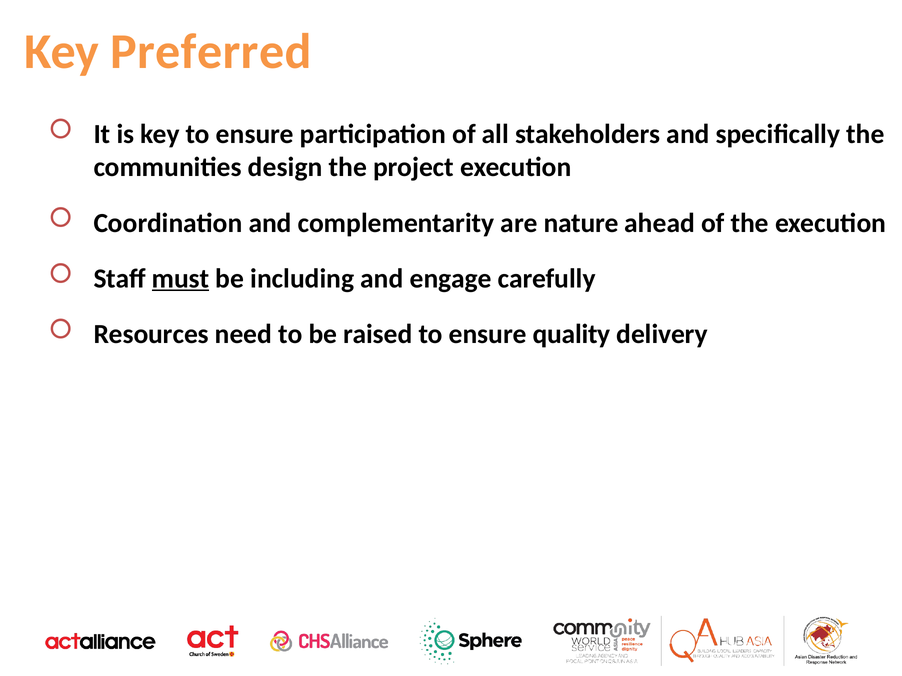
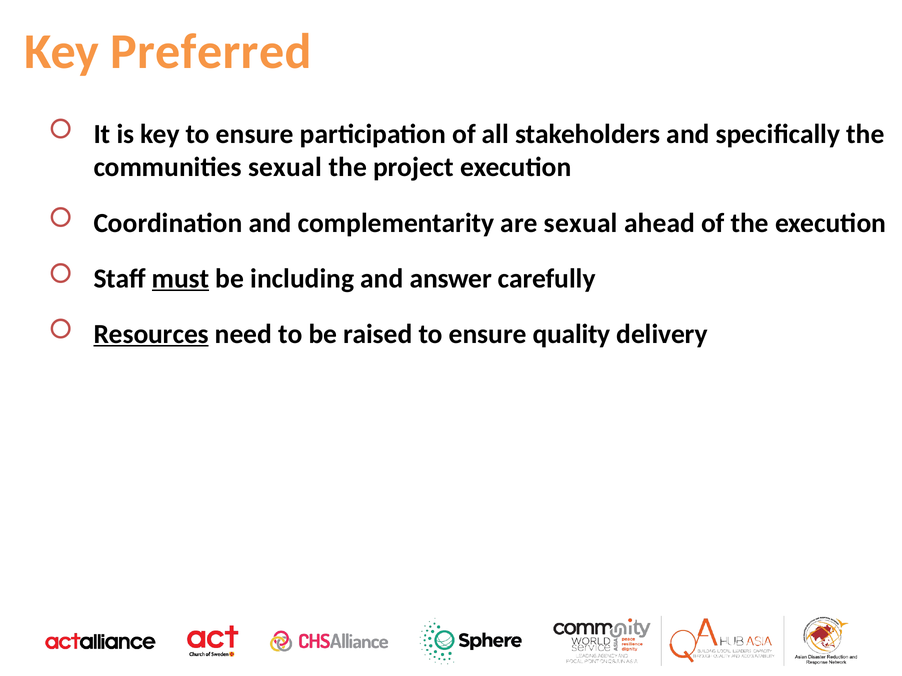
communities design: design -> sexual (285, 167)
are nature: nature -> sexual (581, 223)
engage: engage -> answer (451, 279)
Resources underline: none -> present (151, 334)
